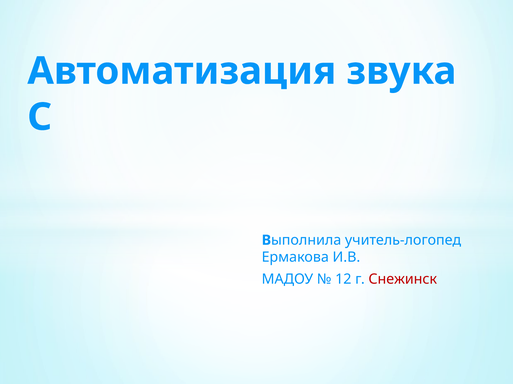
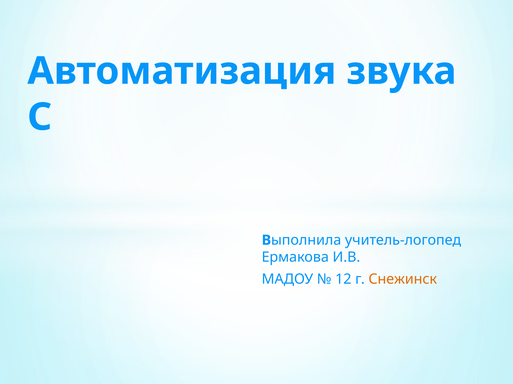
Снежинск colour: red -> orange (403, 280)
